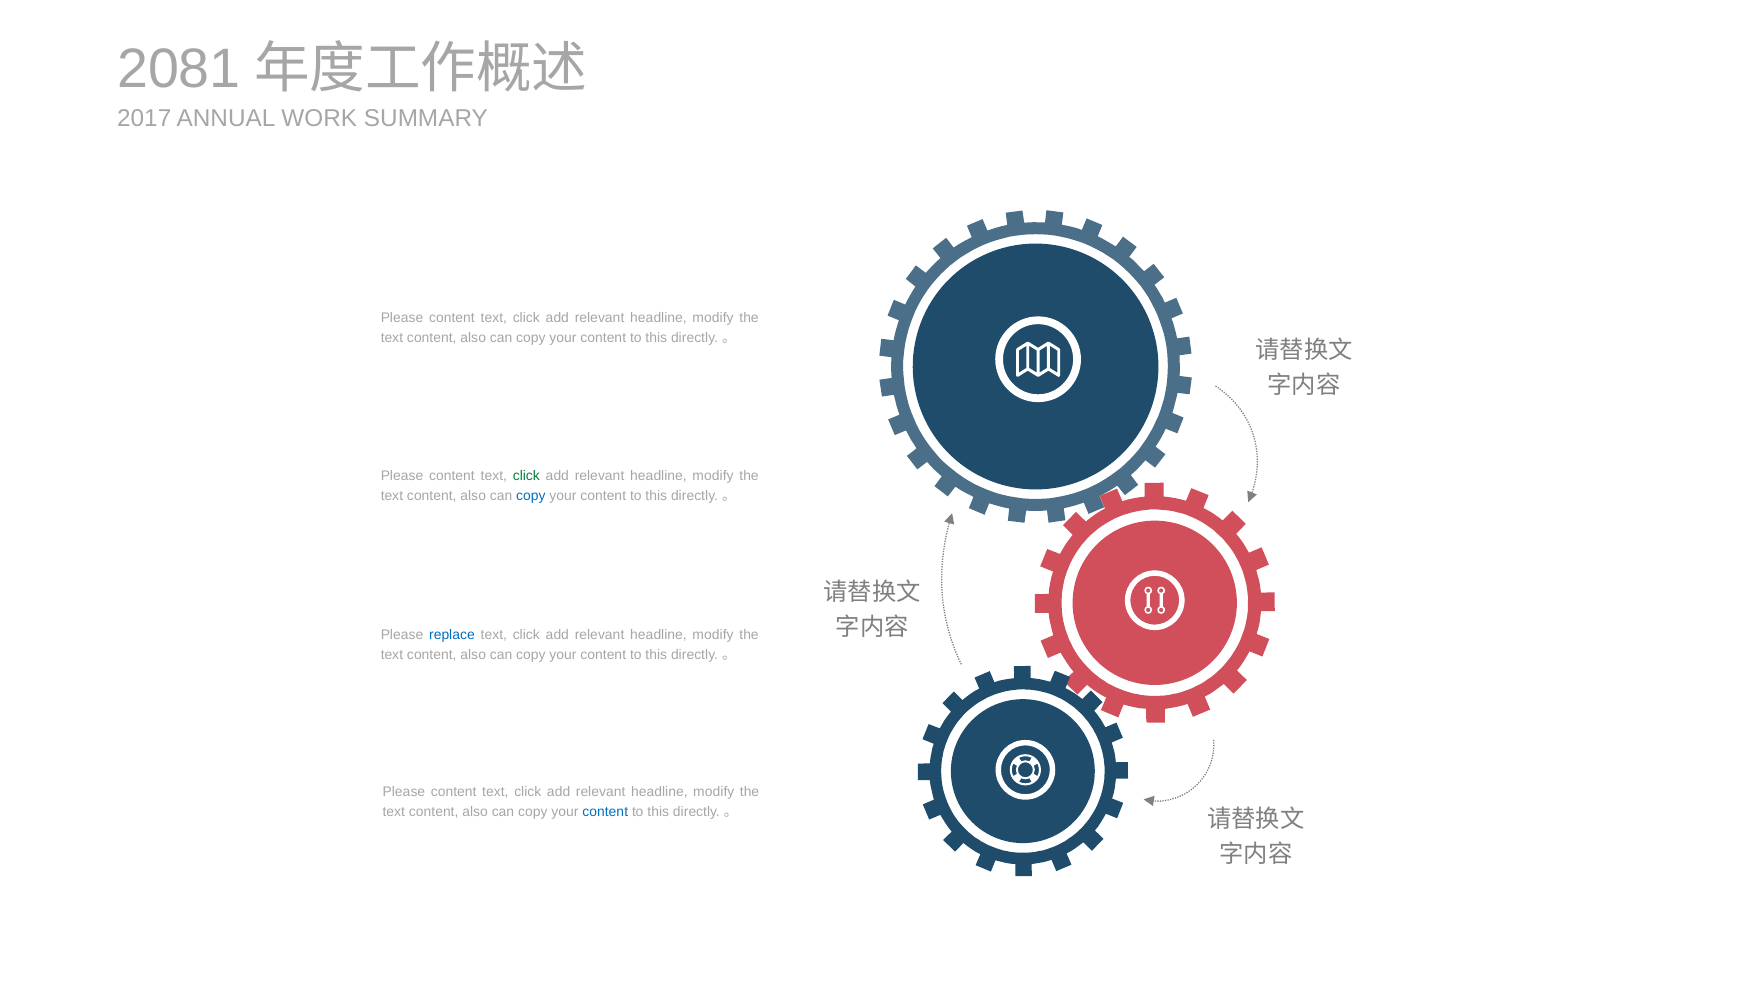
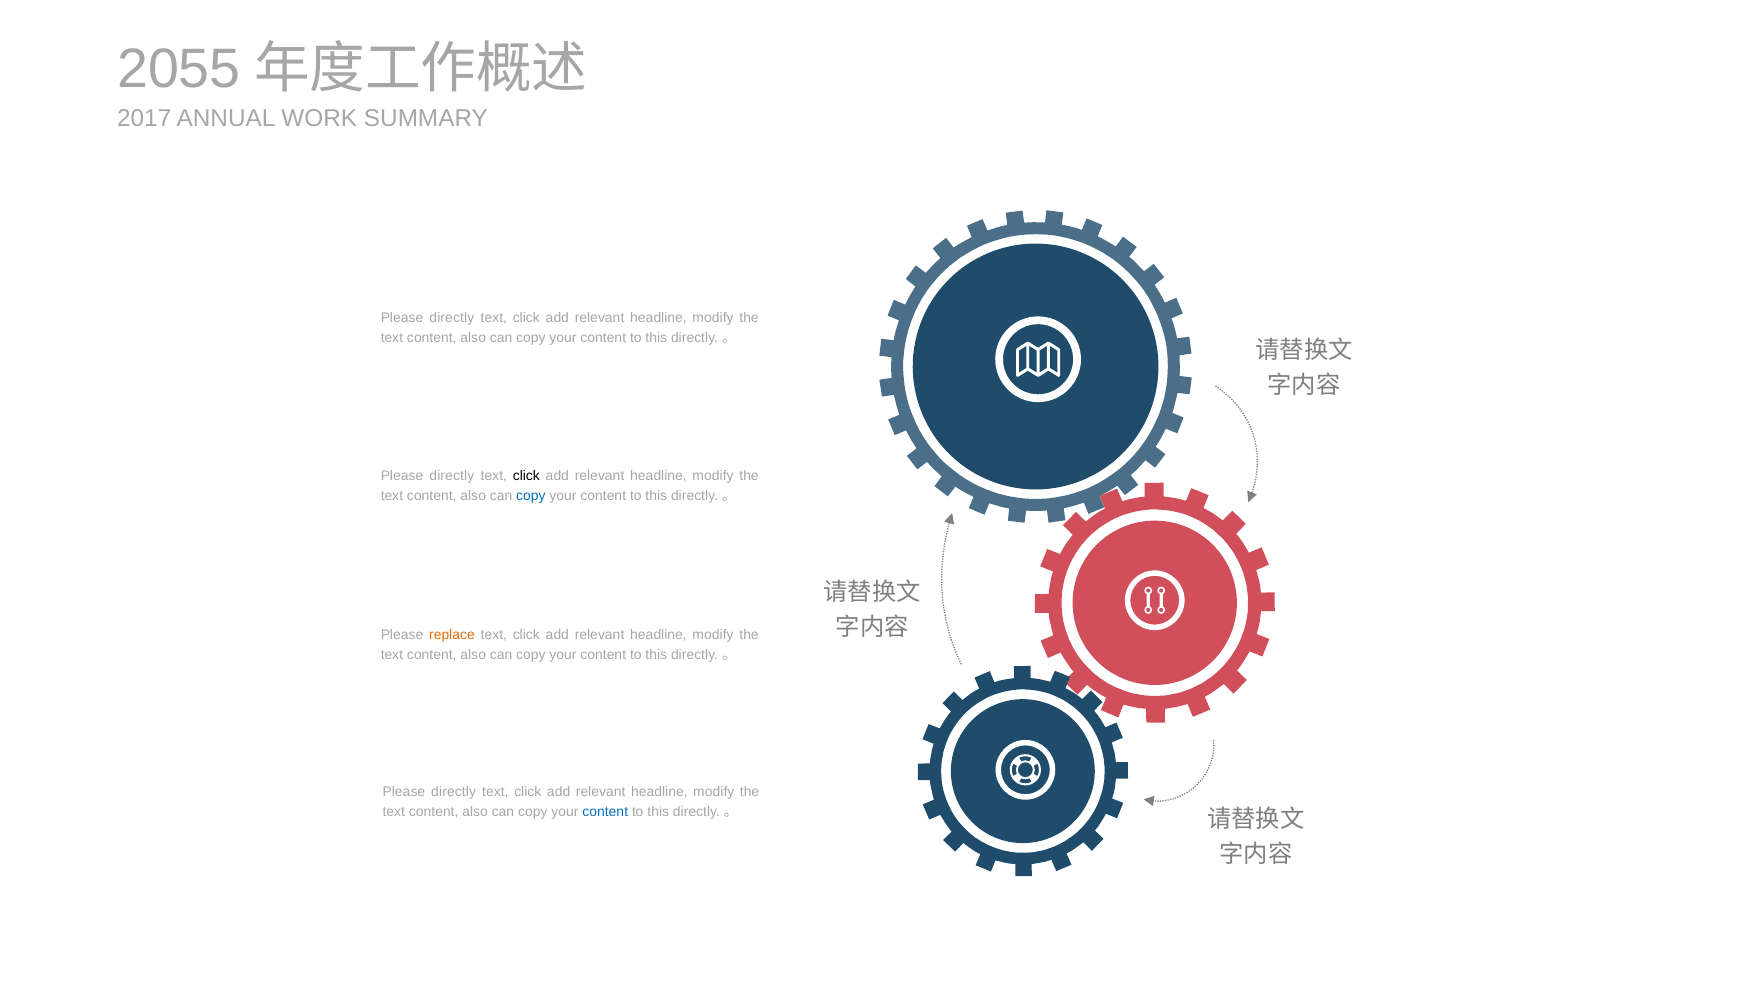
2081: 2081 -> 2055 (179, 69)
content: content -> directly (452, 318)
content: content -> directly (452, 476)
click colour: green -> black (526, 476)
replace colour: blue -> orange (452, 635)
content: content -> directly (454, 792)
